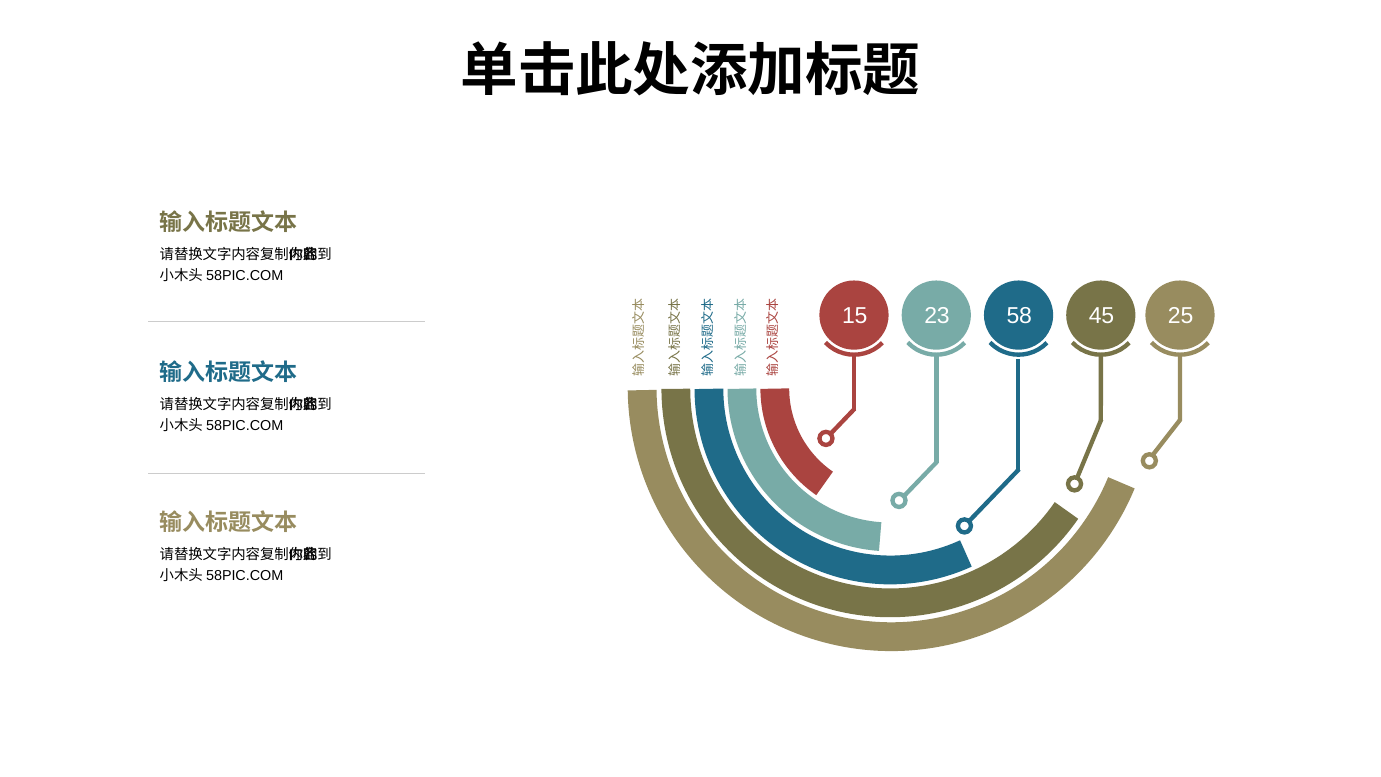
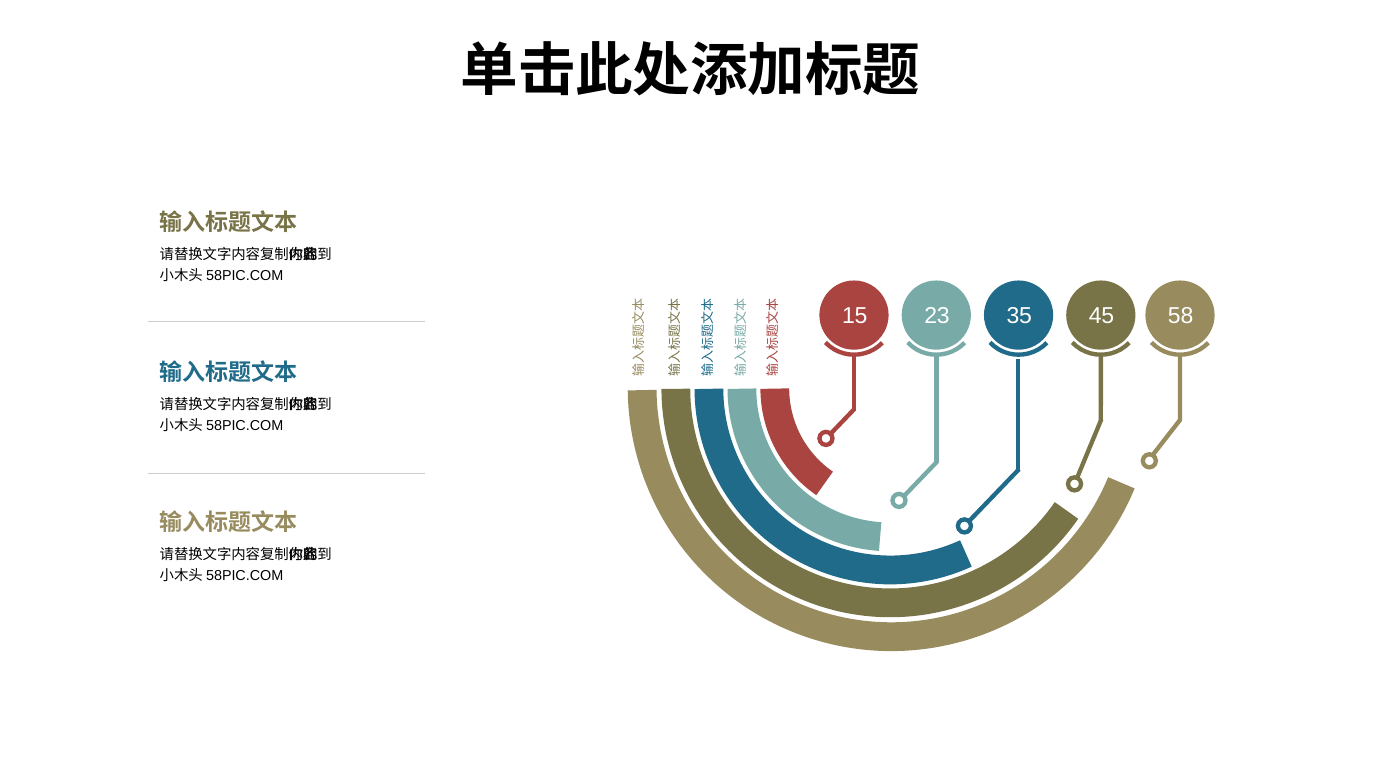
58: 58 -> 35 (1019, 316)
25: 25 -> 58 (1181, 316)
